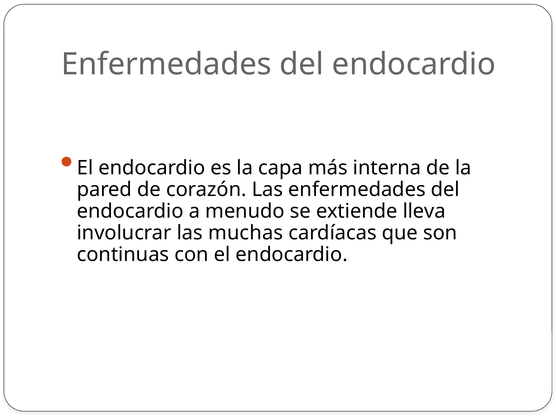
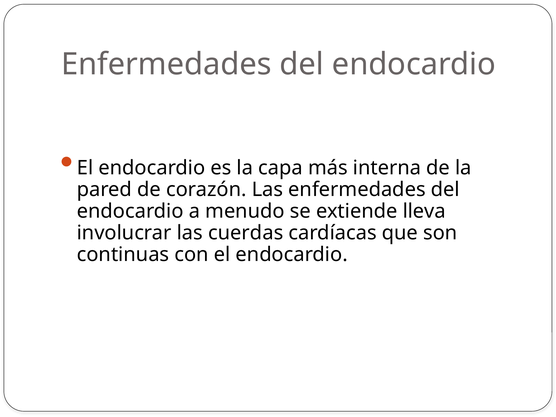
muchas: muchas -> cuerdas (246, 233)
